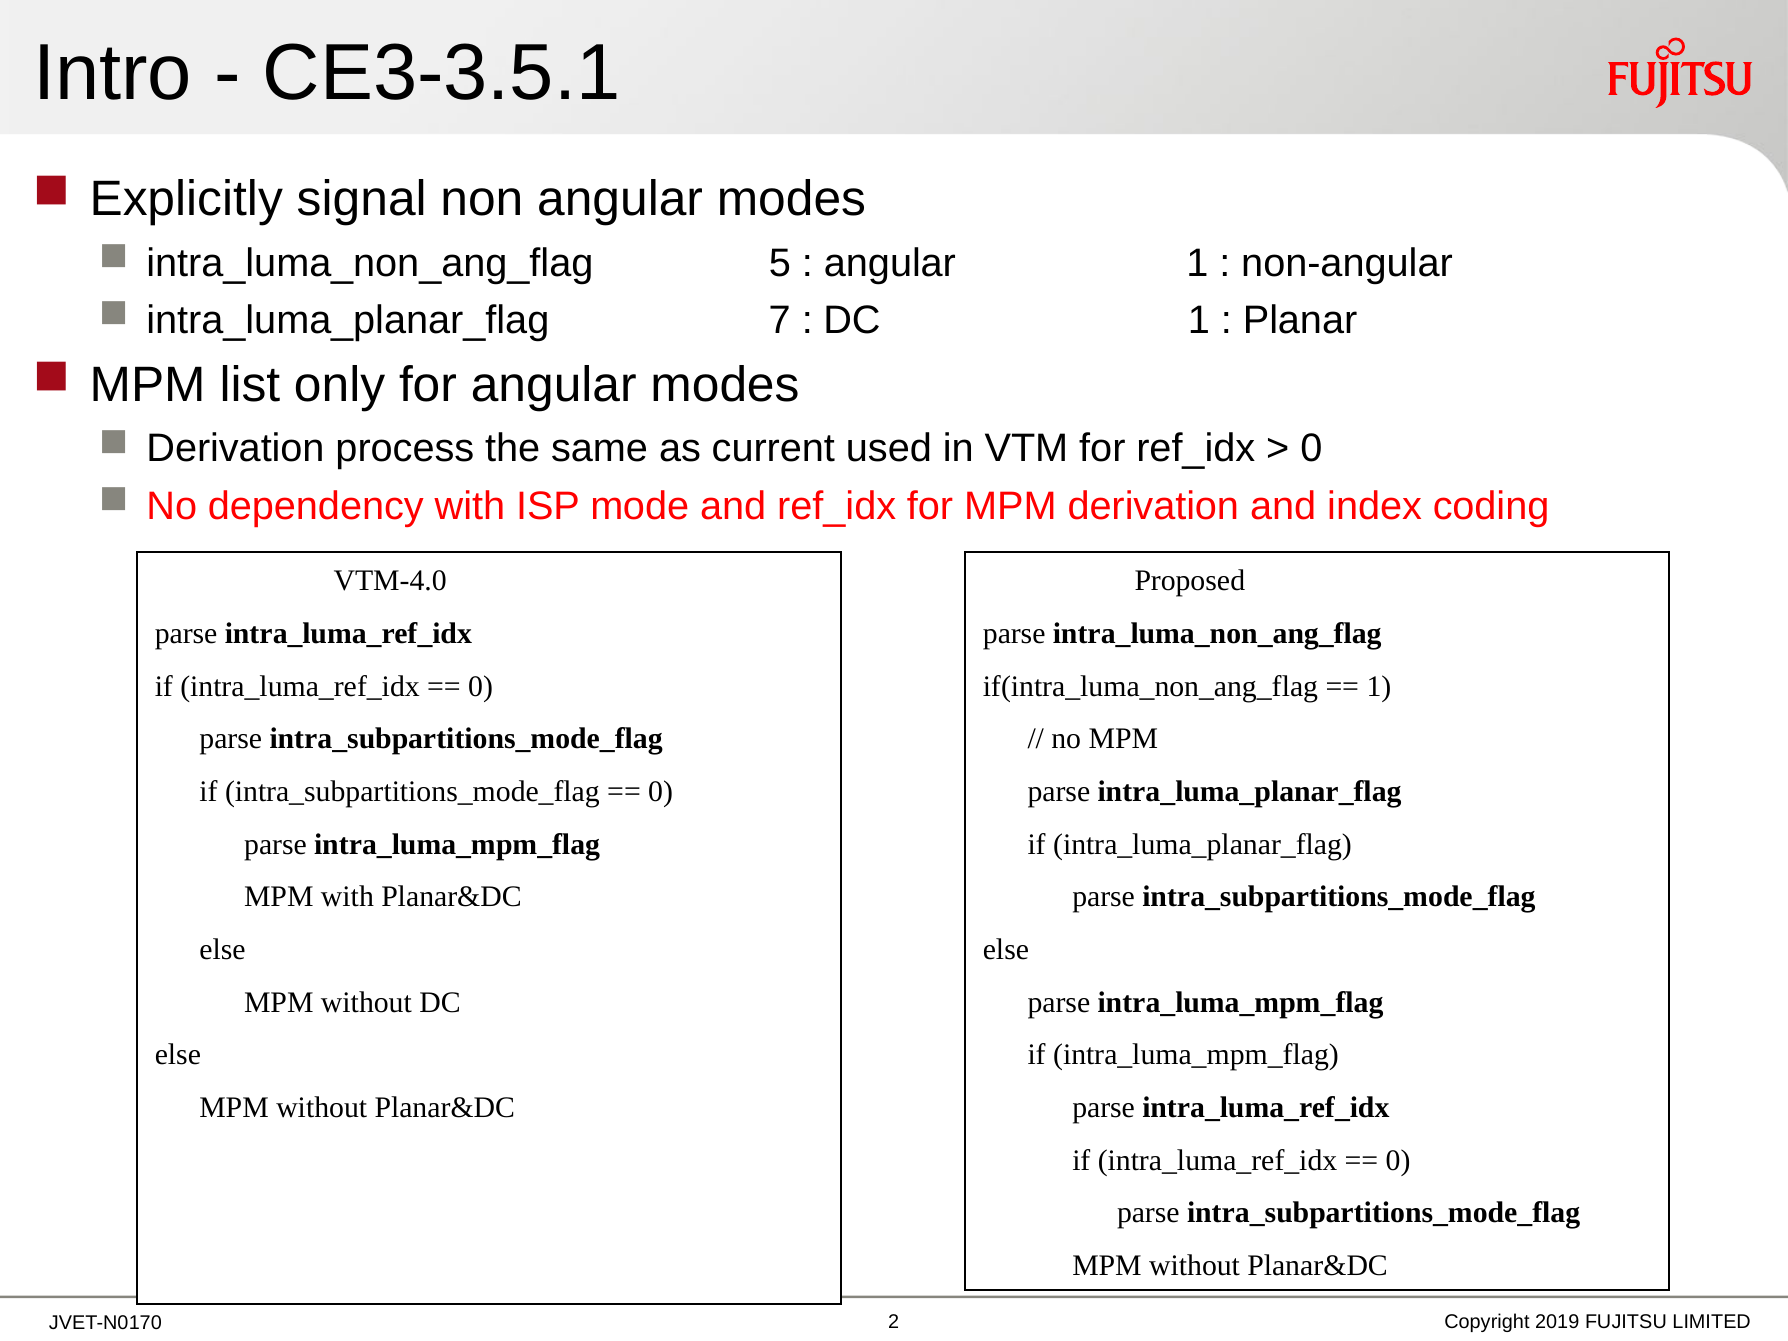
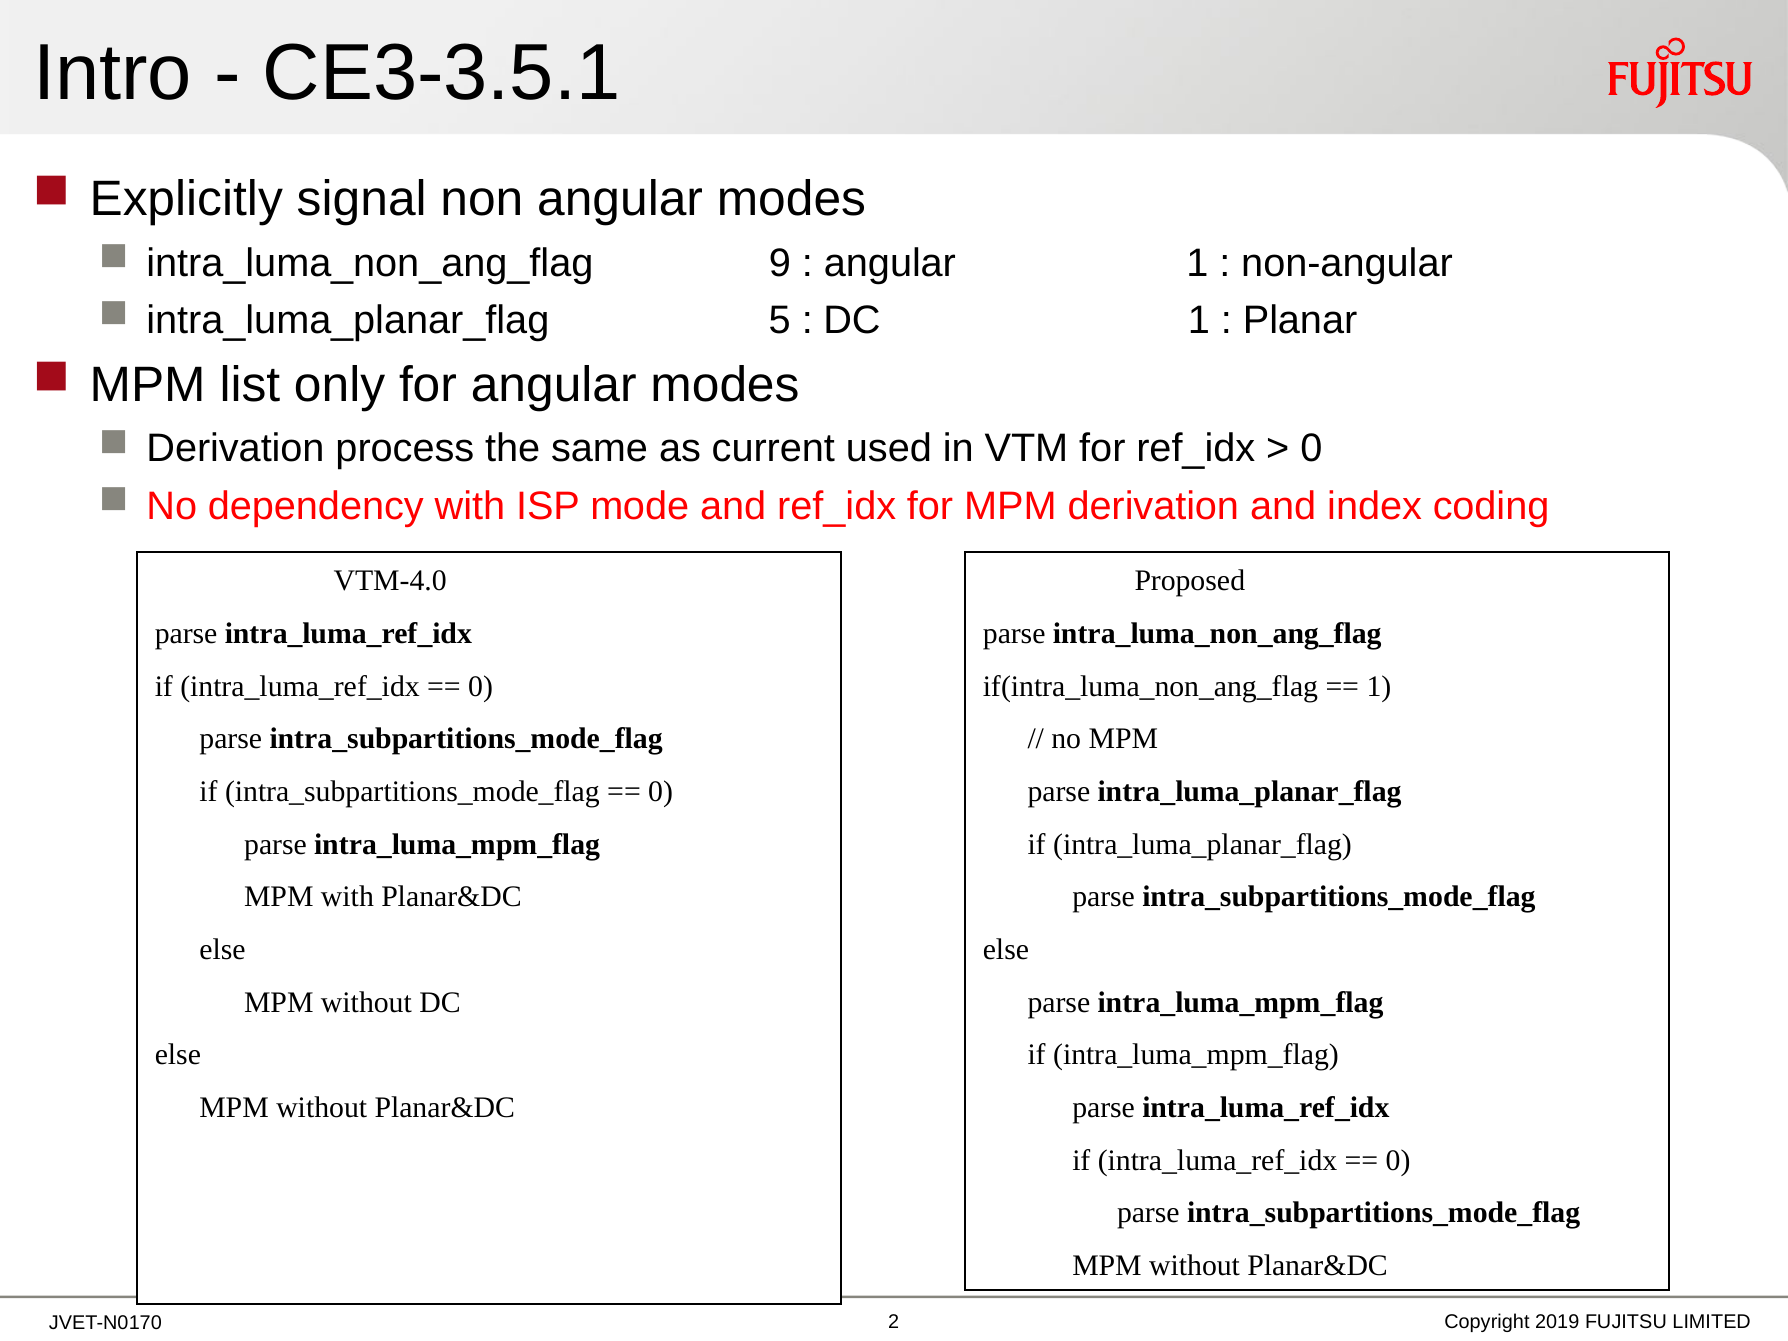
5: 5 -> 9 (780, 263)
7: 7 -> 5 (780, 320)
